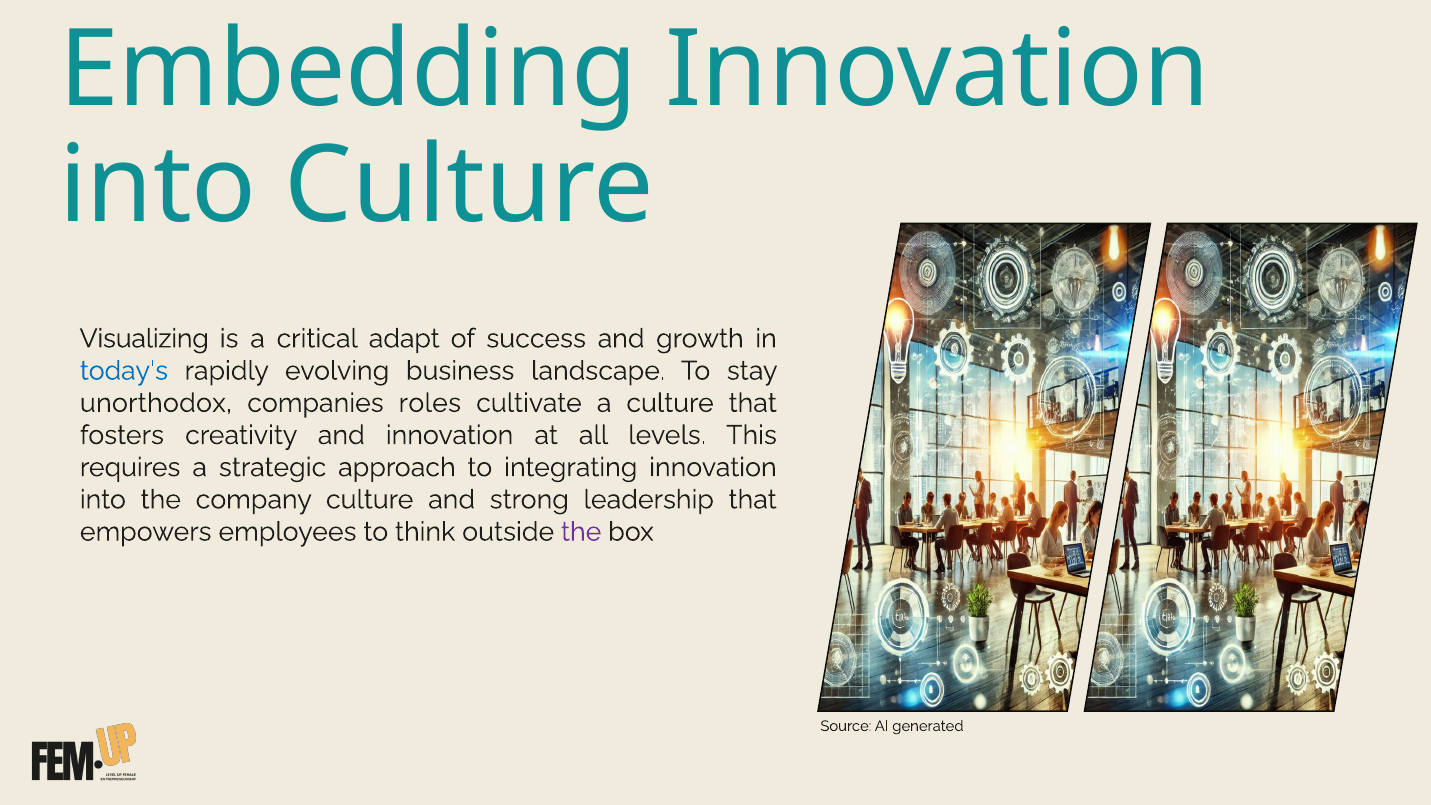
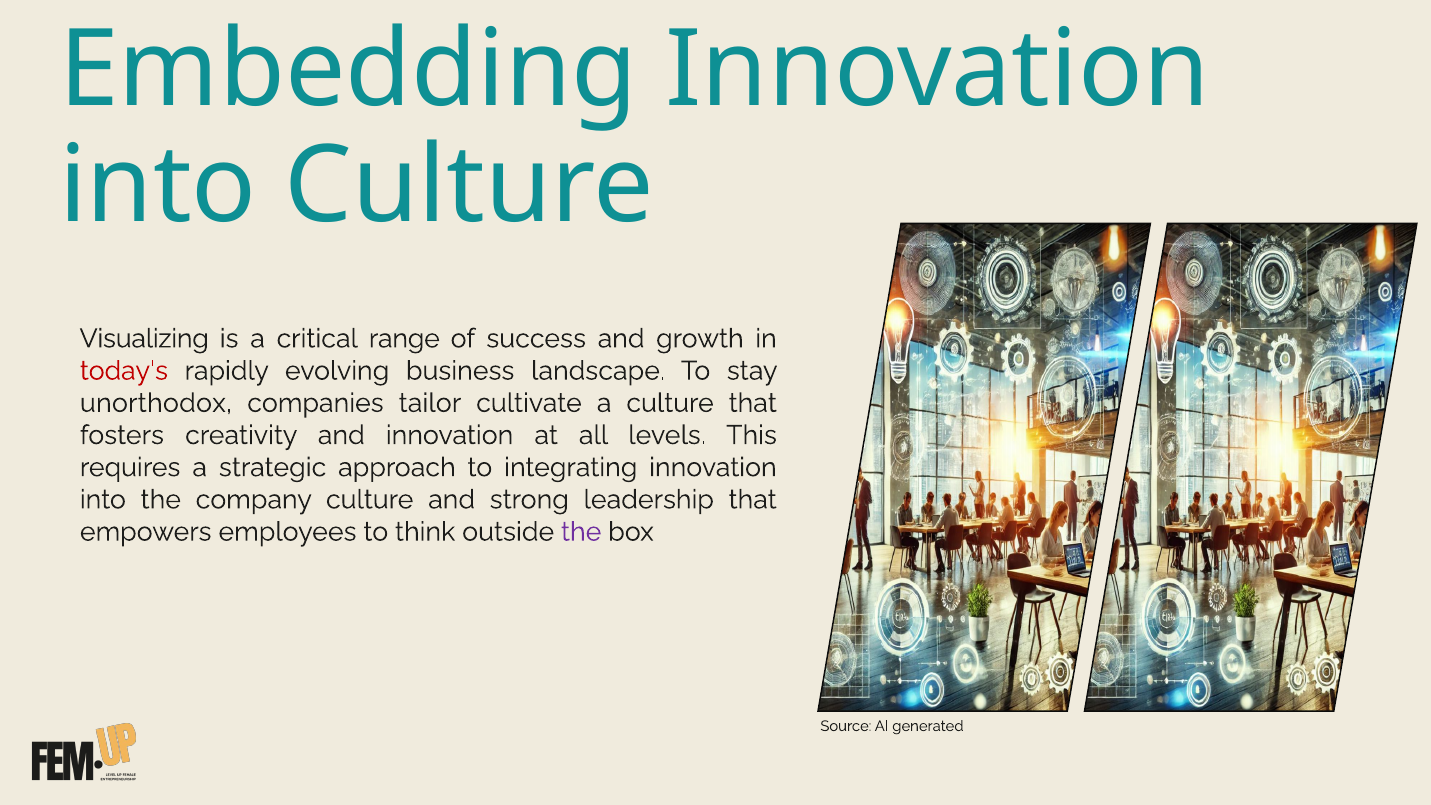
adapt: adapt -> range (404, 339)
today's colour: blue -> red (124, 371)
roles: roles -> tailor (430, 403)
